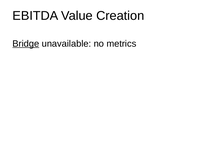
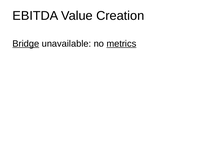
metrics underline: none -> present (121, 44)
